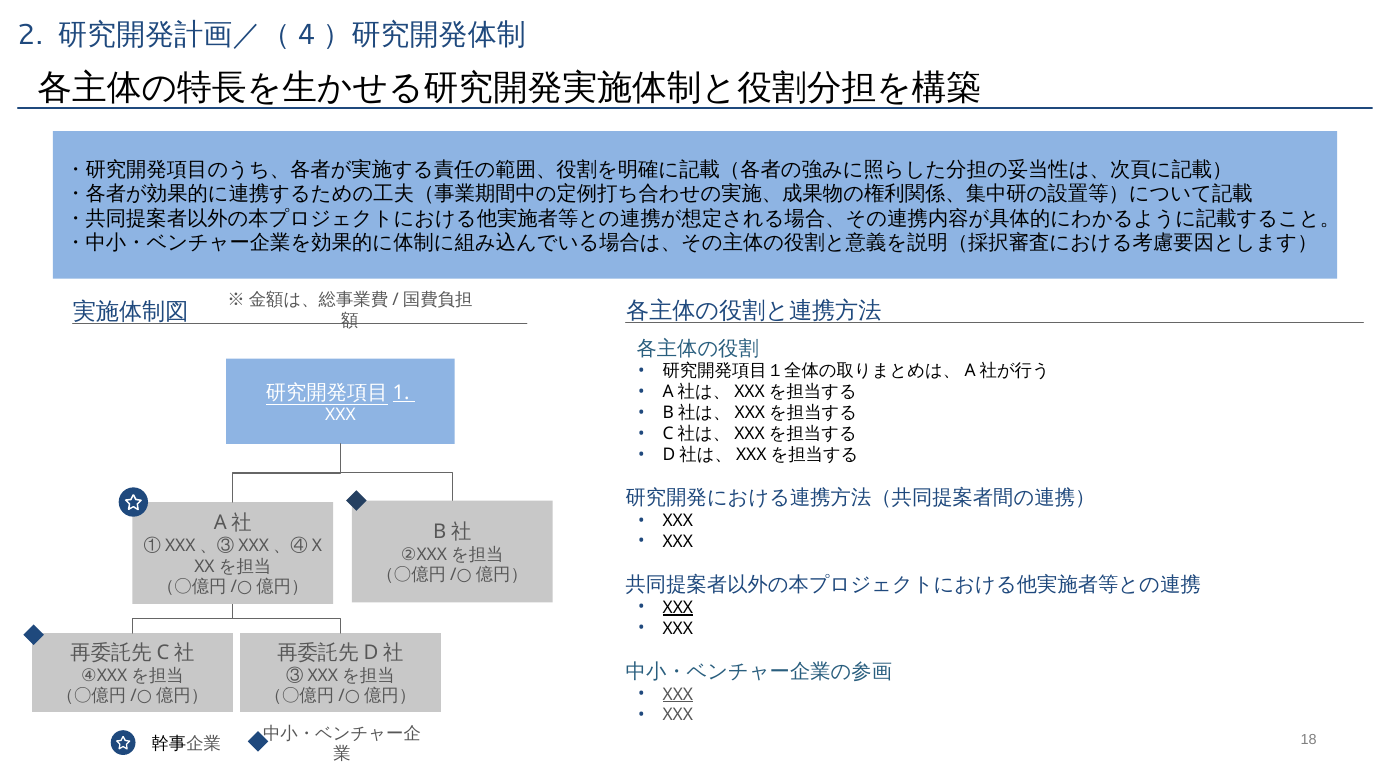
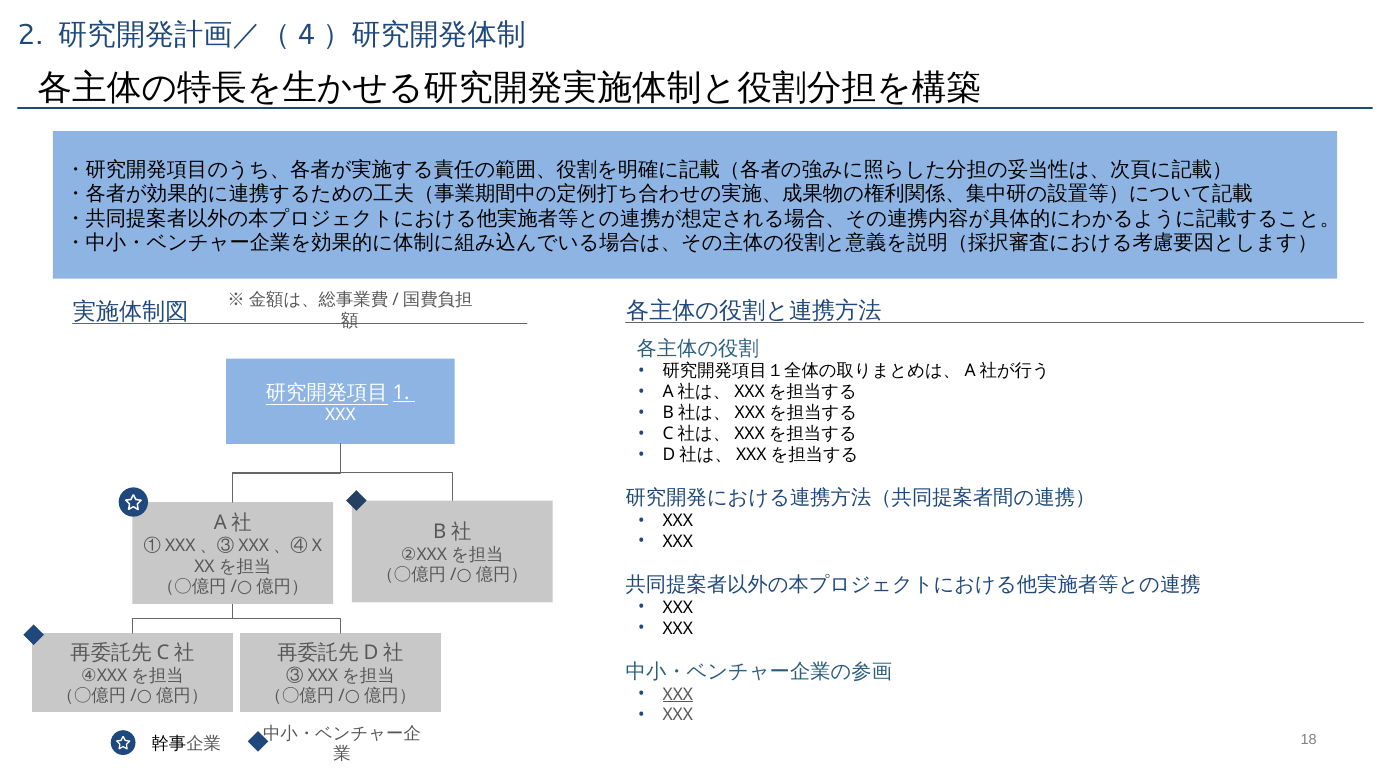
XXX underline: present -> none (678, 607)
